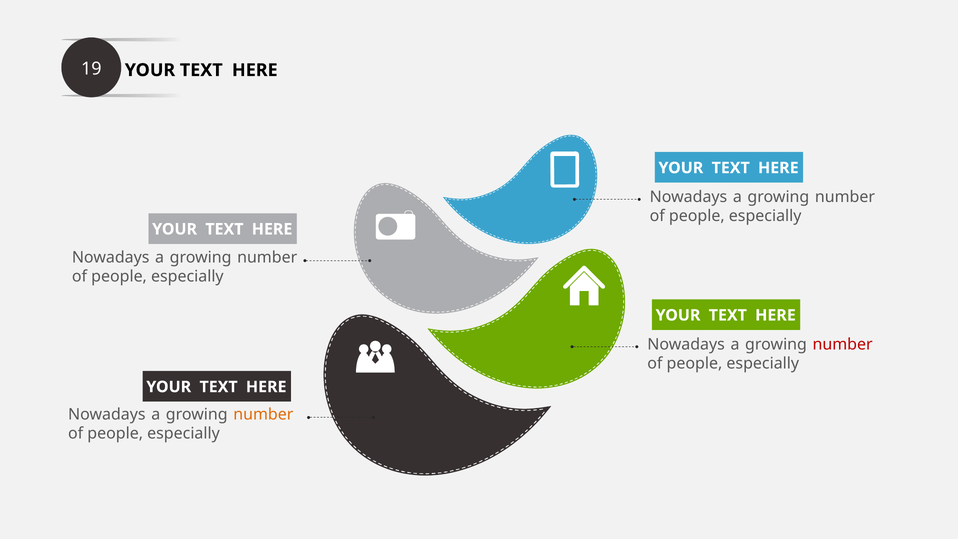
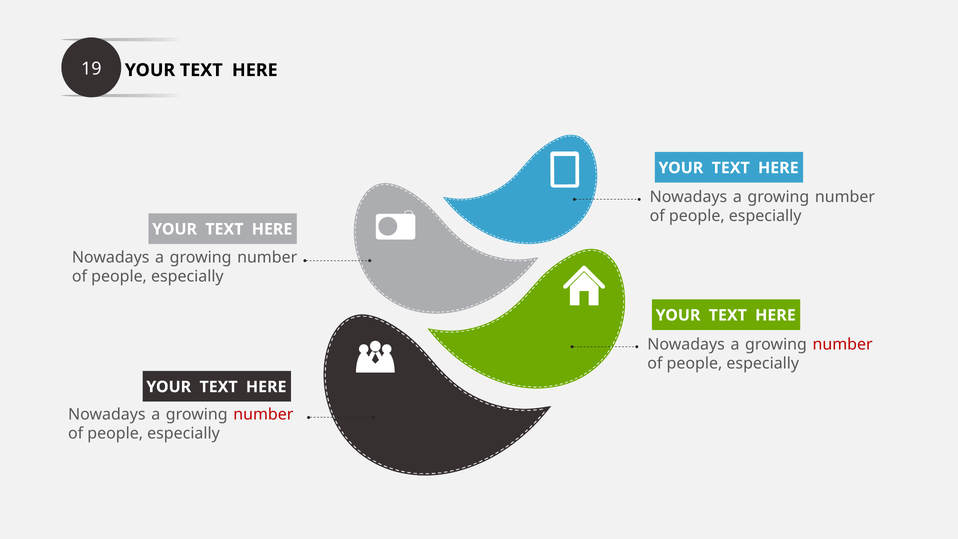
number colour: orange -> red (263, 414)
